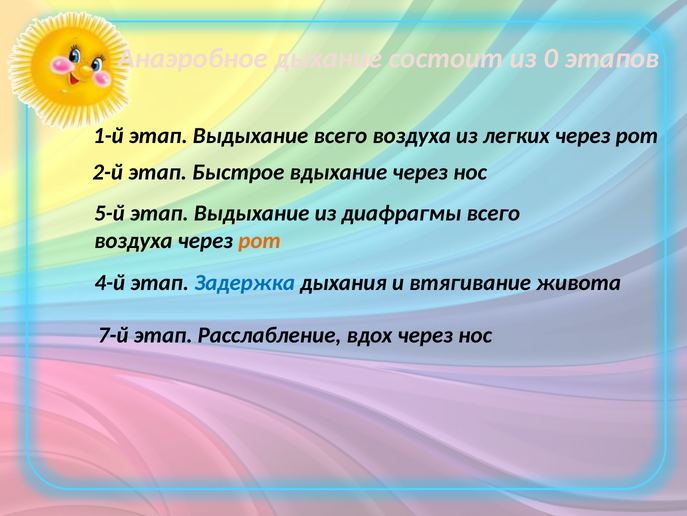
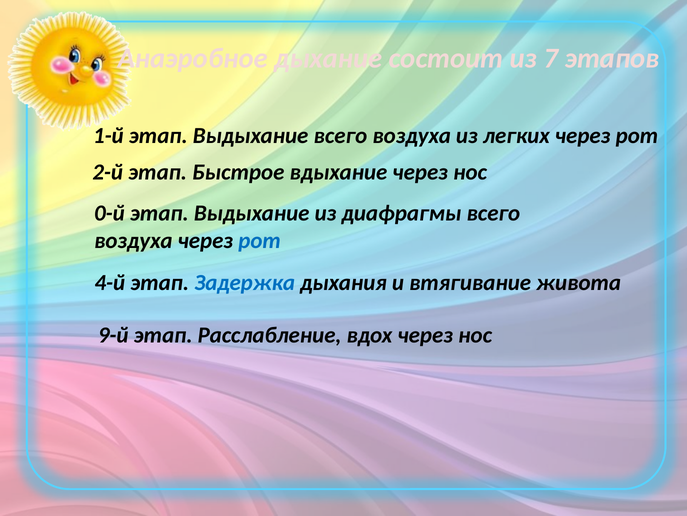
0: 0 -> 7 (551, 58)
5-й: 5-й -> 0-й (109, 213)
рот colour: orange -> blue (260, 240)
7-й: 7-й -> 9-й (113, 335)
